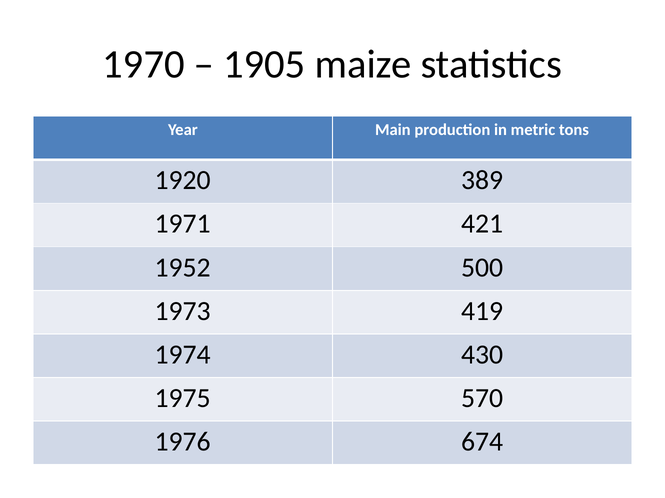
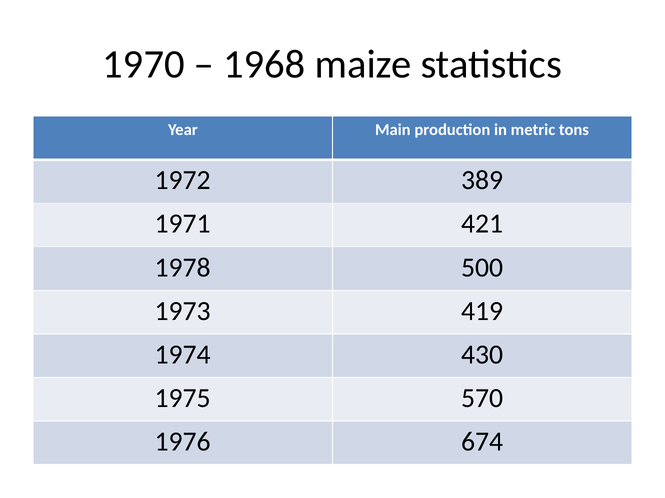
1905: 1905 -> 1968 (264, 64)
1920: 1920 -> 1972 (183, 181)
1952: 1952 -> 1978 (183, 268)
